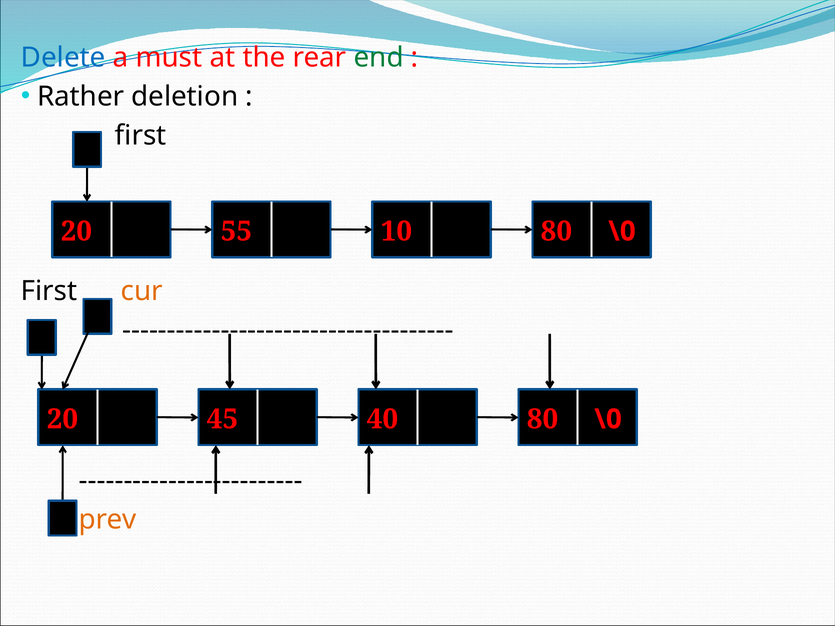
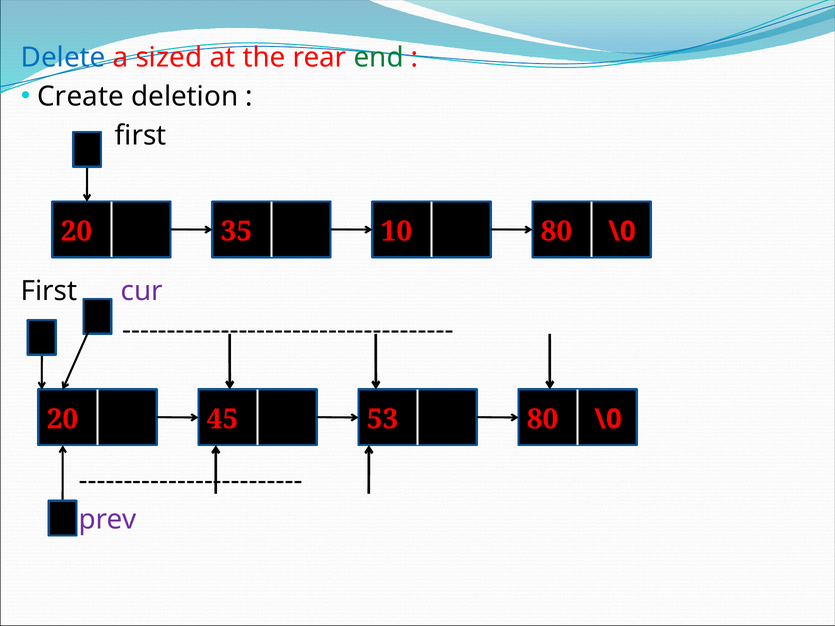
must: must -> sized (169, 58)
Rather: Rather -> Create (81, 97)
55: 55 -> 35 (236, 231)
cur colour: orange -> purple (142, 291)
40: 40 -> 53 (382, 419)
prev colour: orange -> purple (108, 520)
